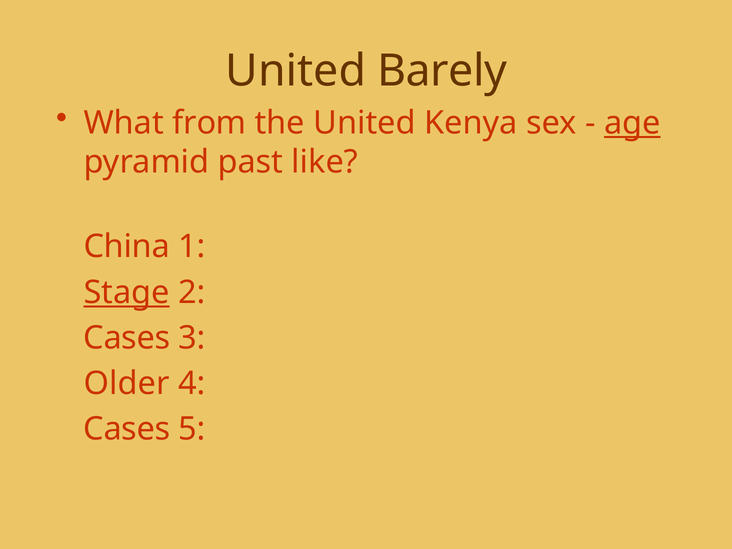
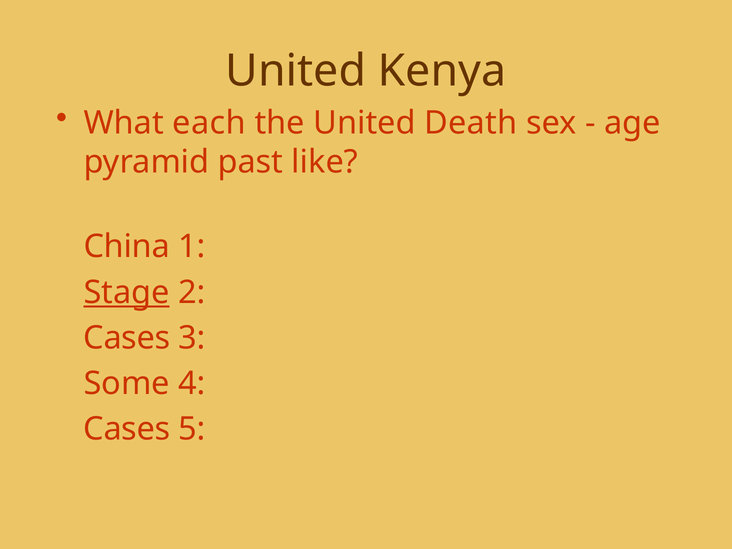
Barely: Barely -> Kenya (442, 71)
from: from -> each (209, 123)
Kenya: Kenya -> Death (471, 123)
age underline: present -> none (632, 123)
Older: Older -> Some (127, 383)
